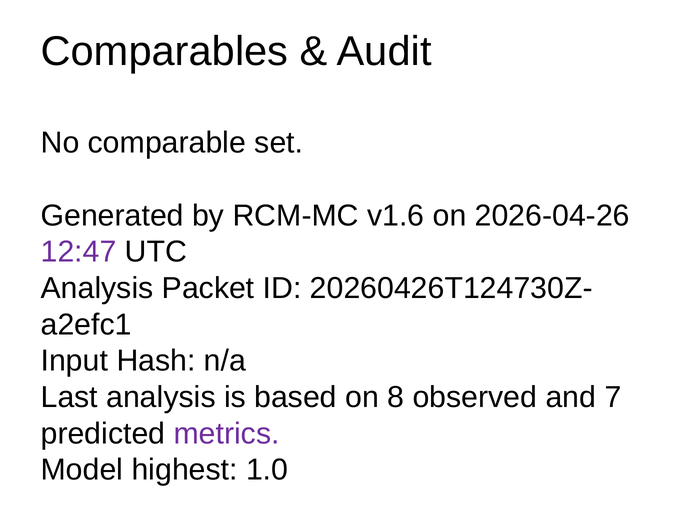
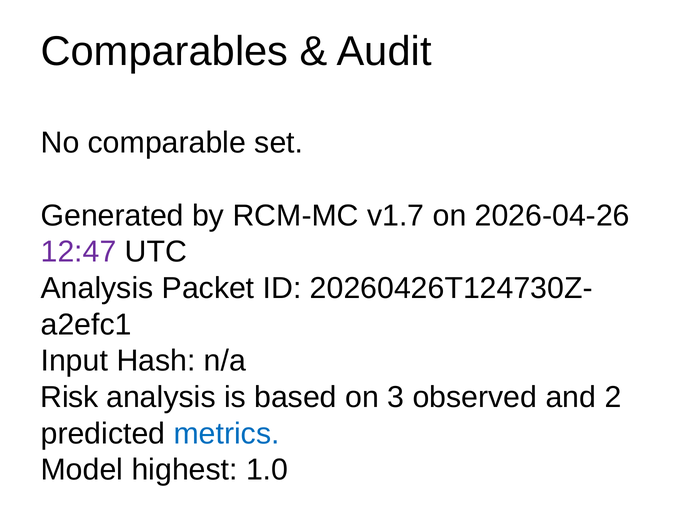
v1.6: v1.6 -> v1.7 (396, 215)
Last: Last -> Risk (69, 397)
8: 8 -> 3 (396, 397)
7: 7 -> 2 (613, 397)
metrics colour: purple -> blue (227, 433)
